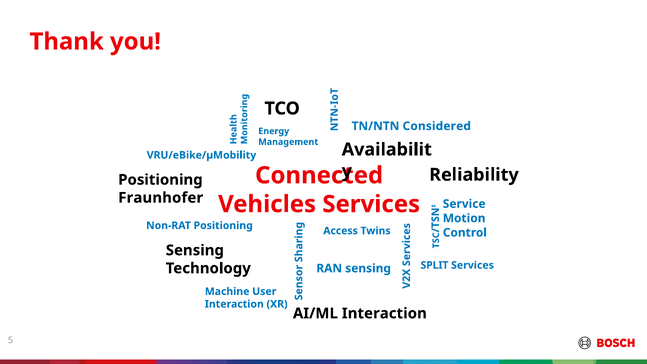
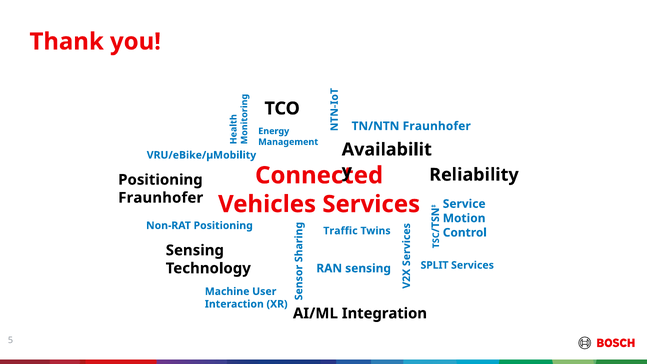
TN/NTN Considered: Considered -> Fraunhofer (437, 126)
Access: Access -> Traffic (340, 231)
AI/ML Interaction: Interaction -> Integration (384, 313)
